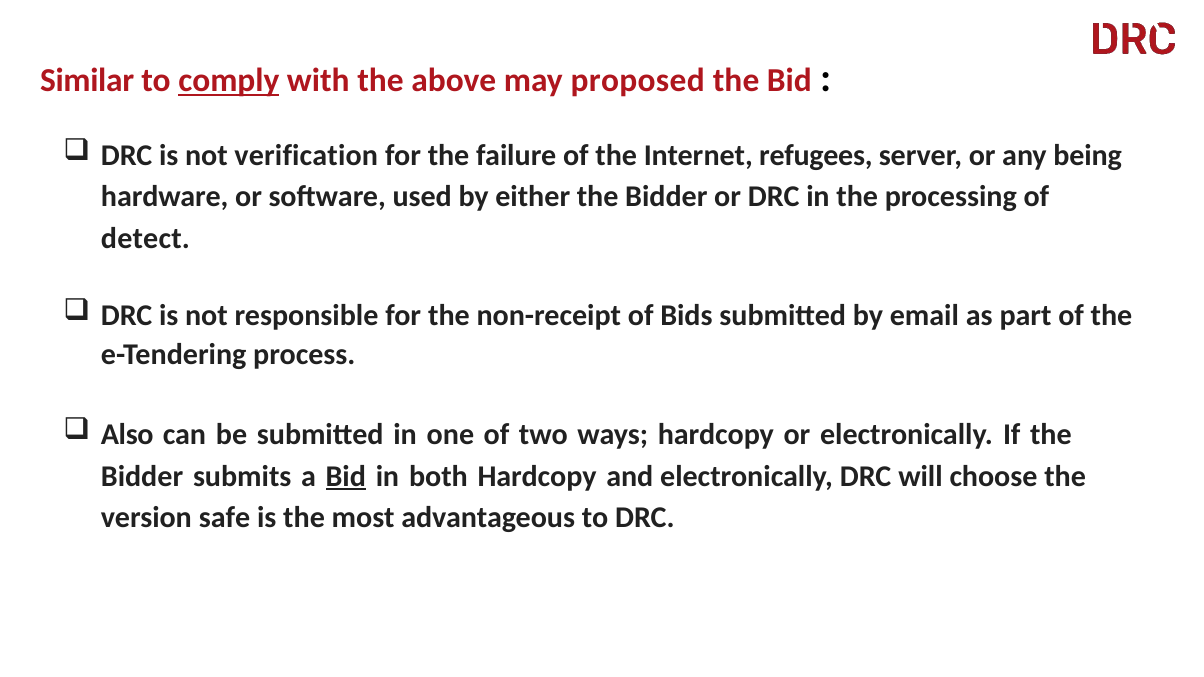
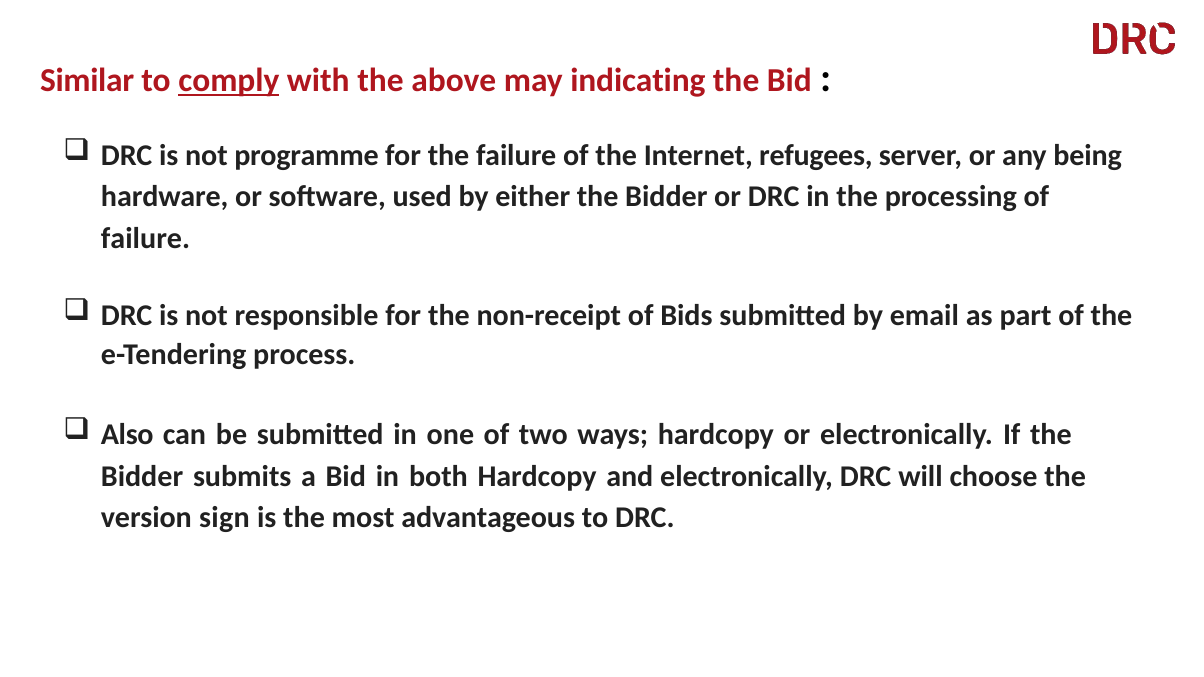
proposed: proposed -> indicating (638, 80)
verification: verification -> programme (306, 156)
detect: detect -> failure (146, 239)
Bid underline: present -> none (346, 476)
safe: safe -> sign (224, 518)
